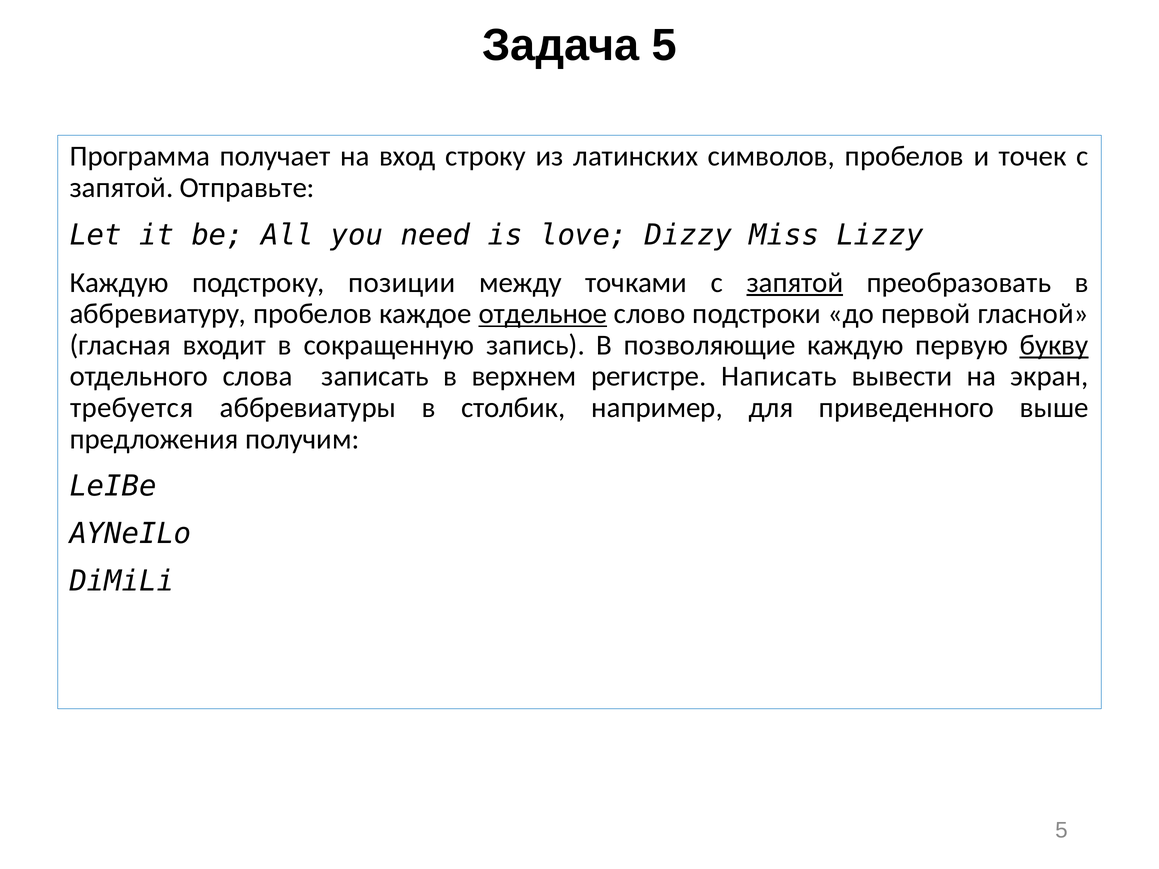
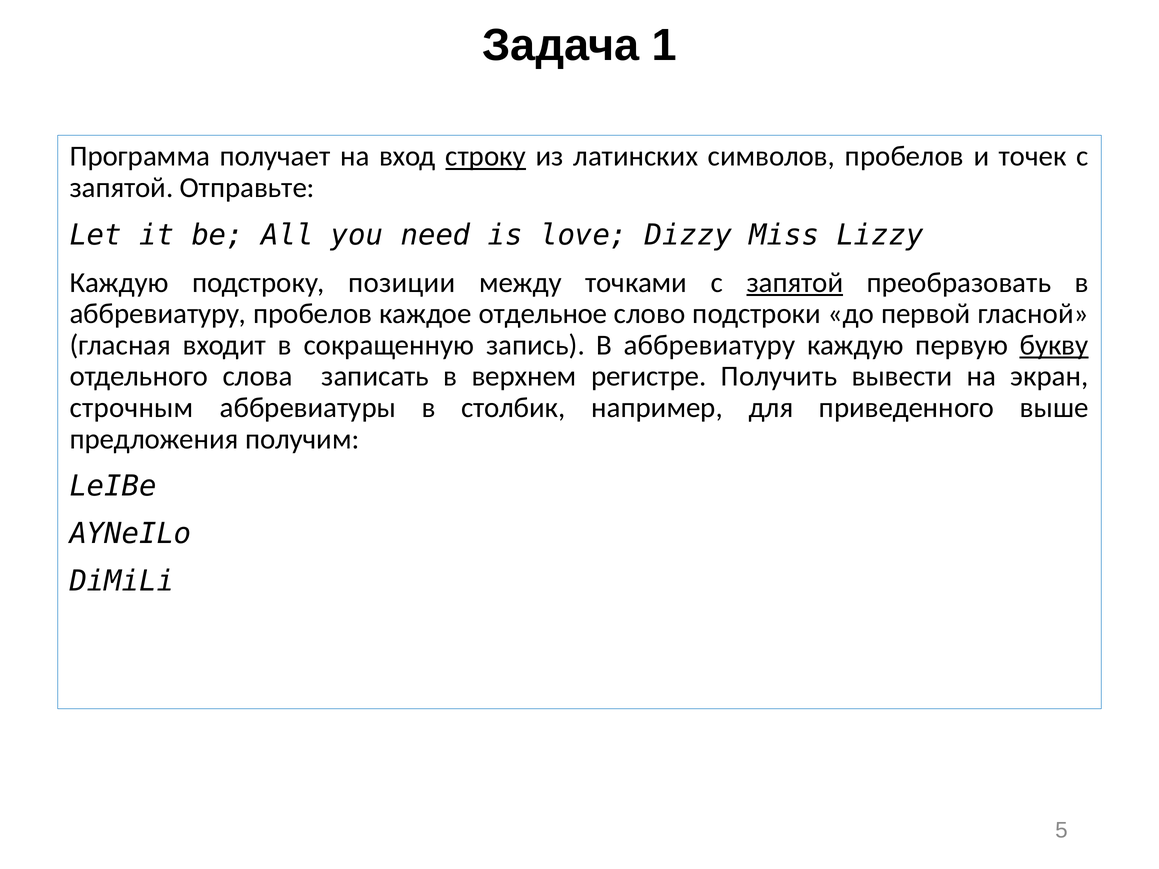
Задача 5: 5 -> 1 (664, 46)
строку underline: none -> present (486, 156)
отдельное underline: present -> none (543, 314)
запись В позволяющие: позволяющие -> аббревиатуру (710, 345)
Написать: Написать -> Получить (779, 377)
требуется: требуется -> строчным (132, 408)
